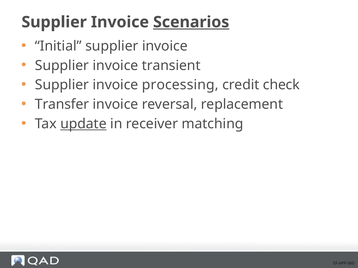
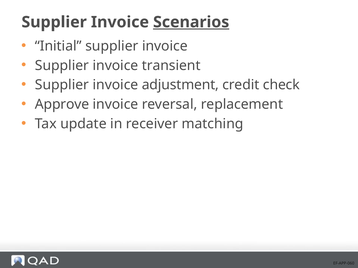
processing: processing -> adjustment (180, 85)
Transfer: Transfer -> Approve (62, 105)
update underline: present -> none (83, 124)
